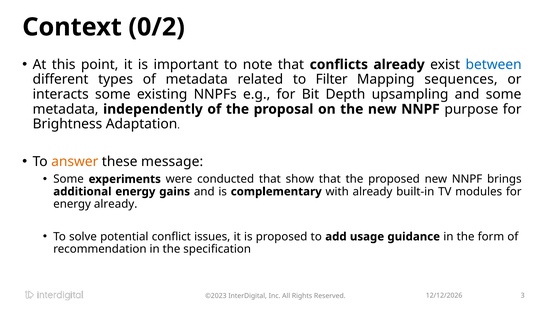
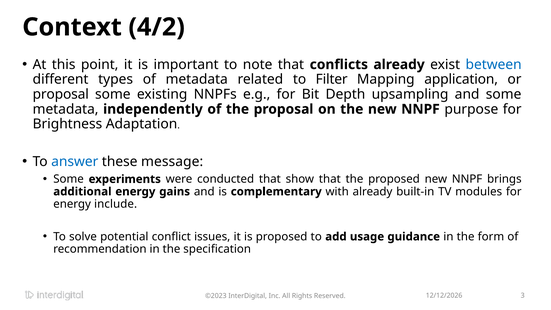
0/2: 0/2 -> 4/2 (157, 27)
sequences: sequences -> application (461, 79)
interacts: interacts -> proposal (61, 94)
answer colour: orange -> blue (75, 162)
energy already: already -> include (116, 204)
